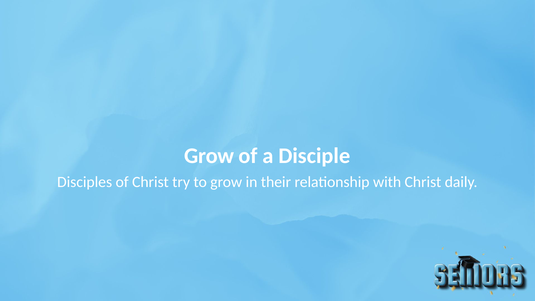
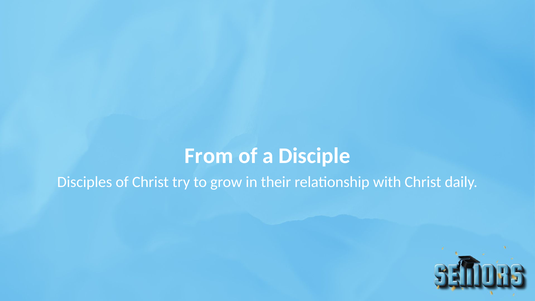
Grow: Grow -> From (209, 156)
